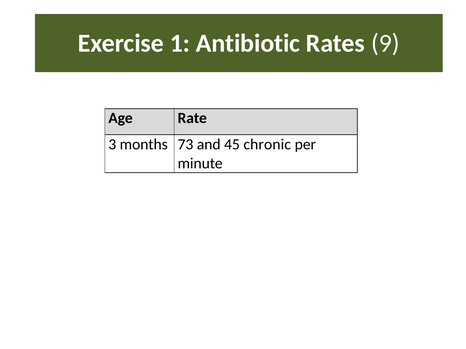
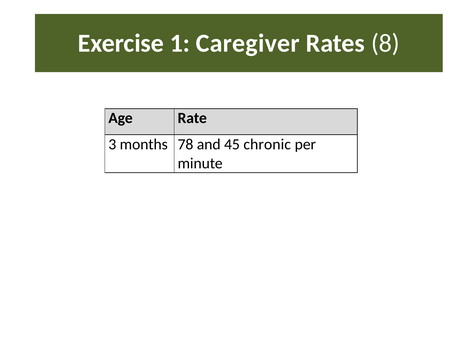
Antibiotic: Antibiotic -> Caregiver (248, 43)
9: 9 -> 8 (385, 43)
73: 73 -> 78 (185, 145)
